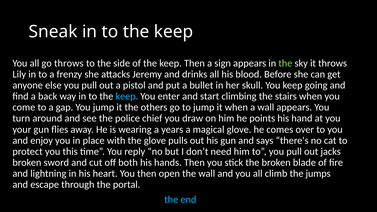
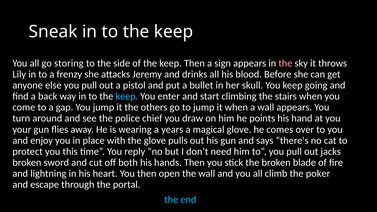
go throws: throws -> storing (69, 63)
the colour: light green -> pink (285, 63)
jumps: jumps -> poker (318, 174)
